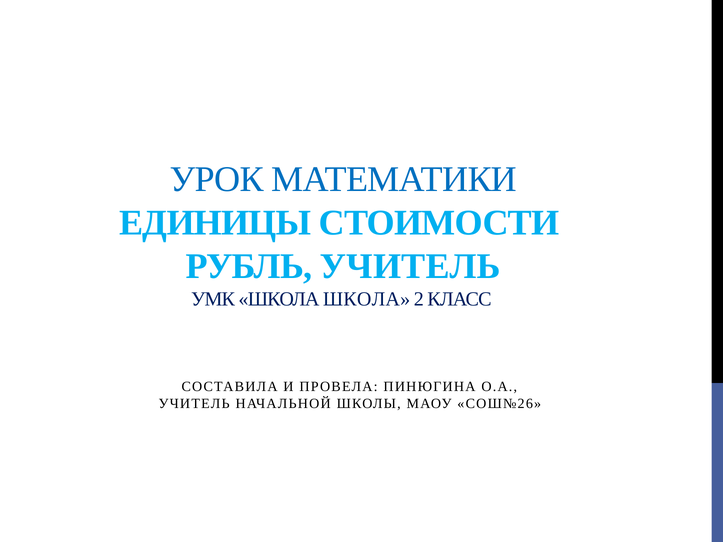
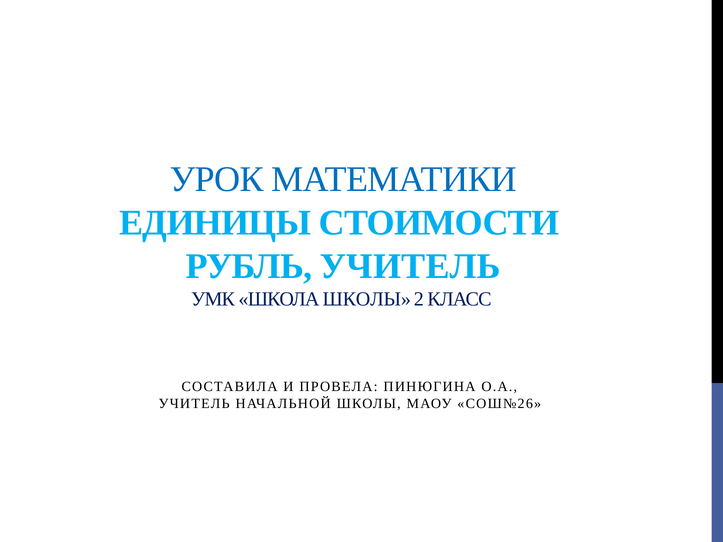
ШКОЛА ШКОЛА: ШКОЛА -> ШКОЛЫ (367, 299)
